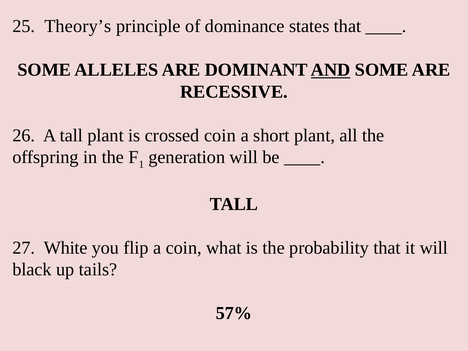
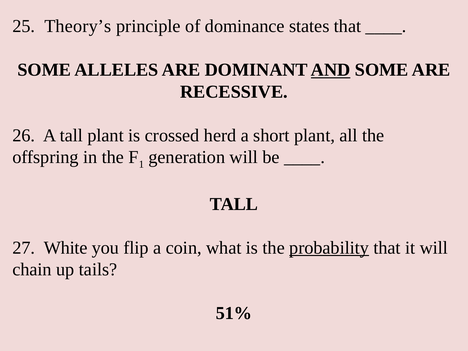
crossed coin: coin -> herd (220, 135)
probability underline: none -> present (329, 248)
black: black -> chain (32, 270)
57%: 57% -> 51% (234, 313)
